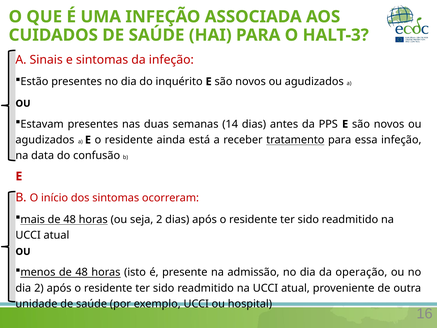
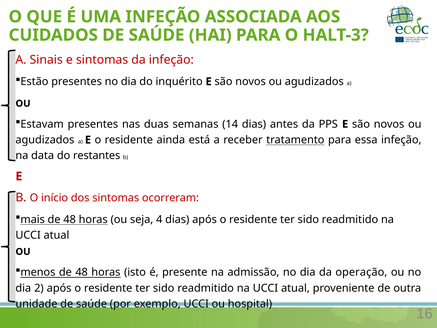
confusão: confusão -> restantes (97, 156)
seja 2: 2 -> 4 (159, 219)
